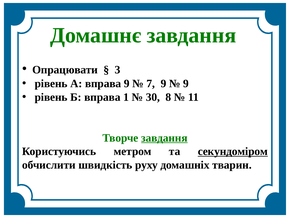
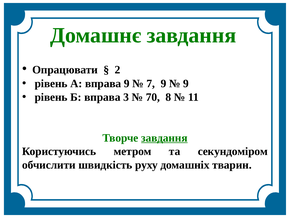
3: 3 -> 2 (118, 70)
1: 1 -> 3 (126, 97)
30: 30 -> 70 (153, 97)
секундоміром underline: present -> none (233, 151)
